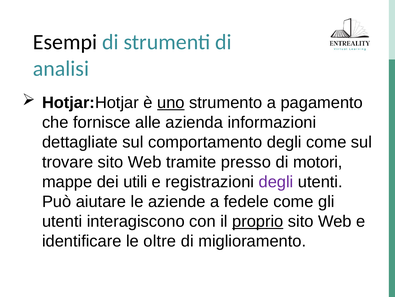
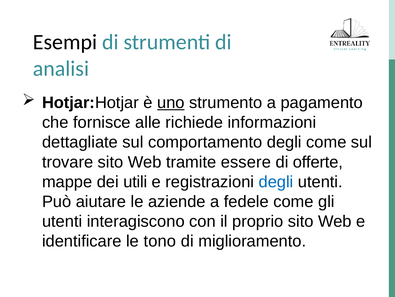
azienda: azienda -> richiede (194, 122)
presso: presso -> essere (246, 162)
motori: motori -> offerte (318, 162)
degli colour: purple -> blue (276, 181)
proprio underline: present -> none (258, 221)
oltre: oltre -> tono (160, 241)
